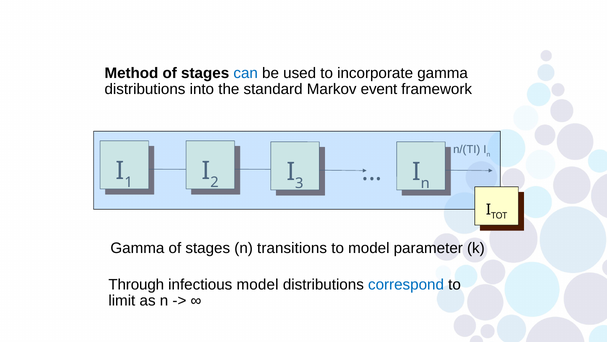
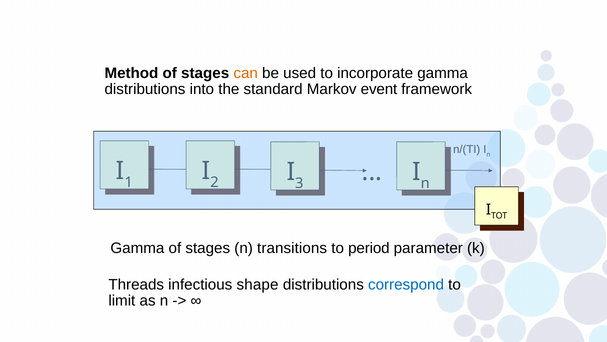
can colour: blue -> orange (246, 73)
to model: model -> period (369, 248)
Through: Through -> Threads (136, 285)
infectious model: model -> shape (258, 285)
